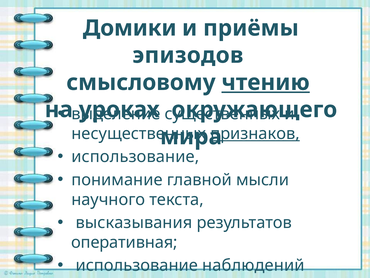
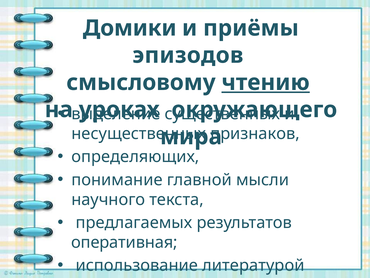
признаков underline: present -> none (255, 133)
использование: использование -> определяющих (135, 156)
высказывания: высказывания -> предлагаемых (134, 222)
наблюдений: наблюдений -> литературой (253, 265)
